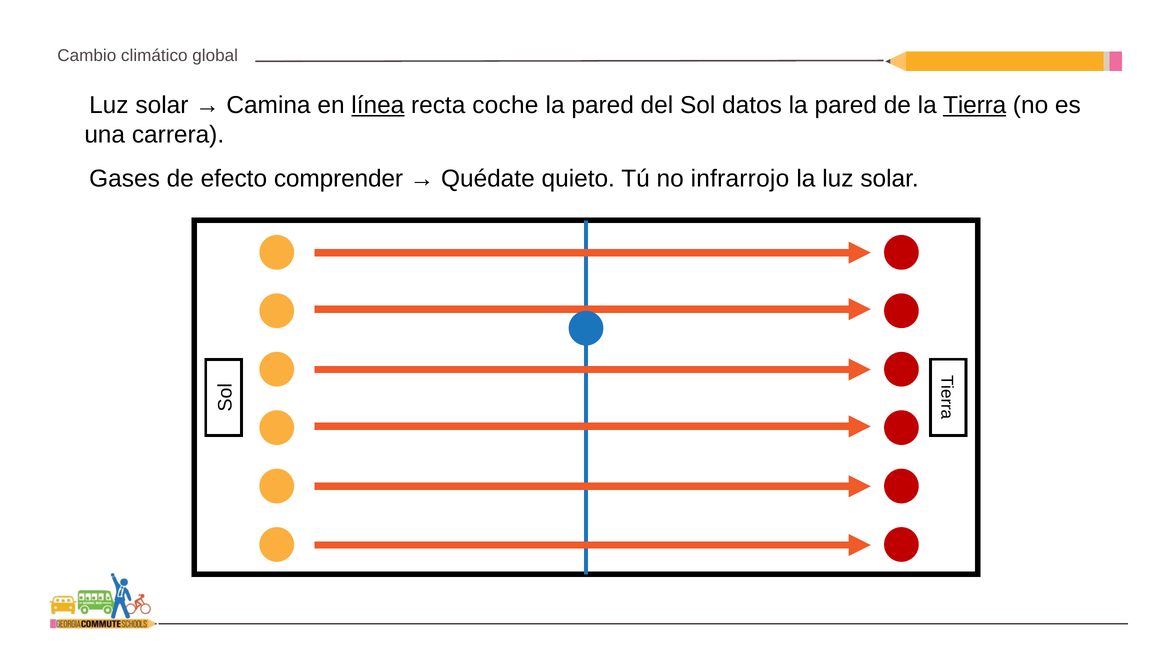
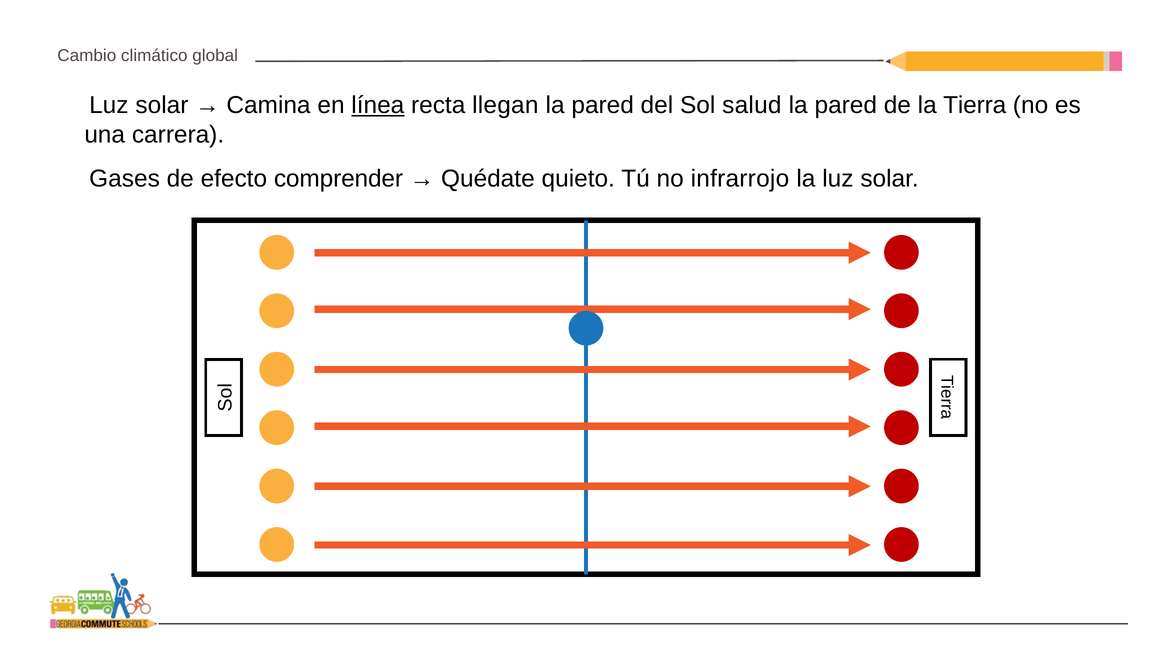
coche: coche -> llegan (505, 105)
datos: datos -> salud (752, 105)
Tierra underline: present -> none (975, 105)
